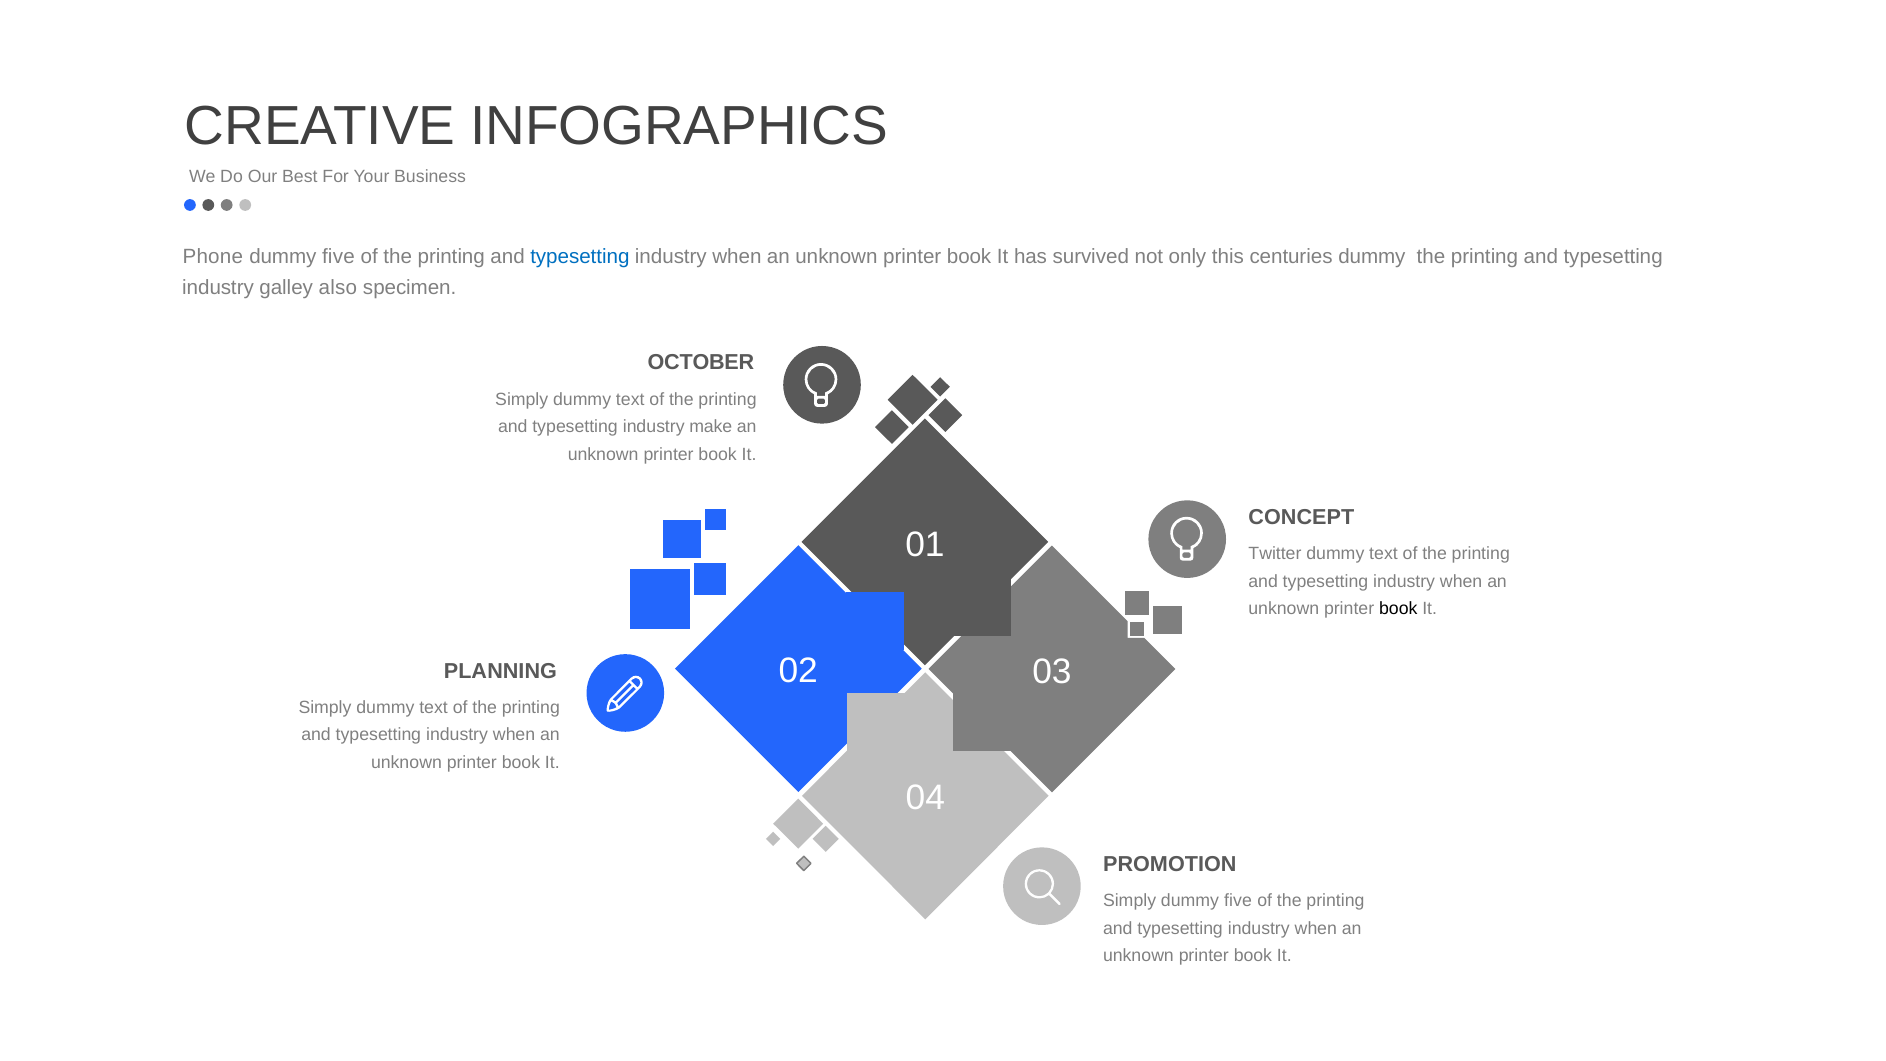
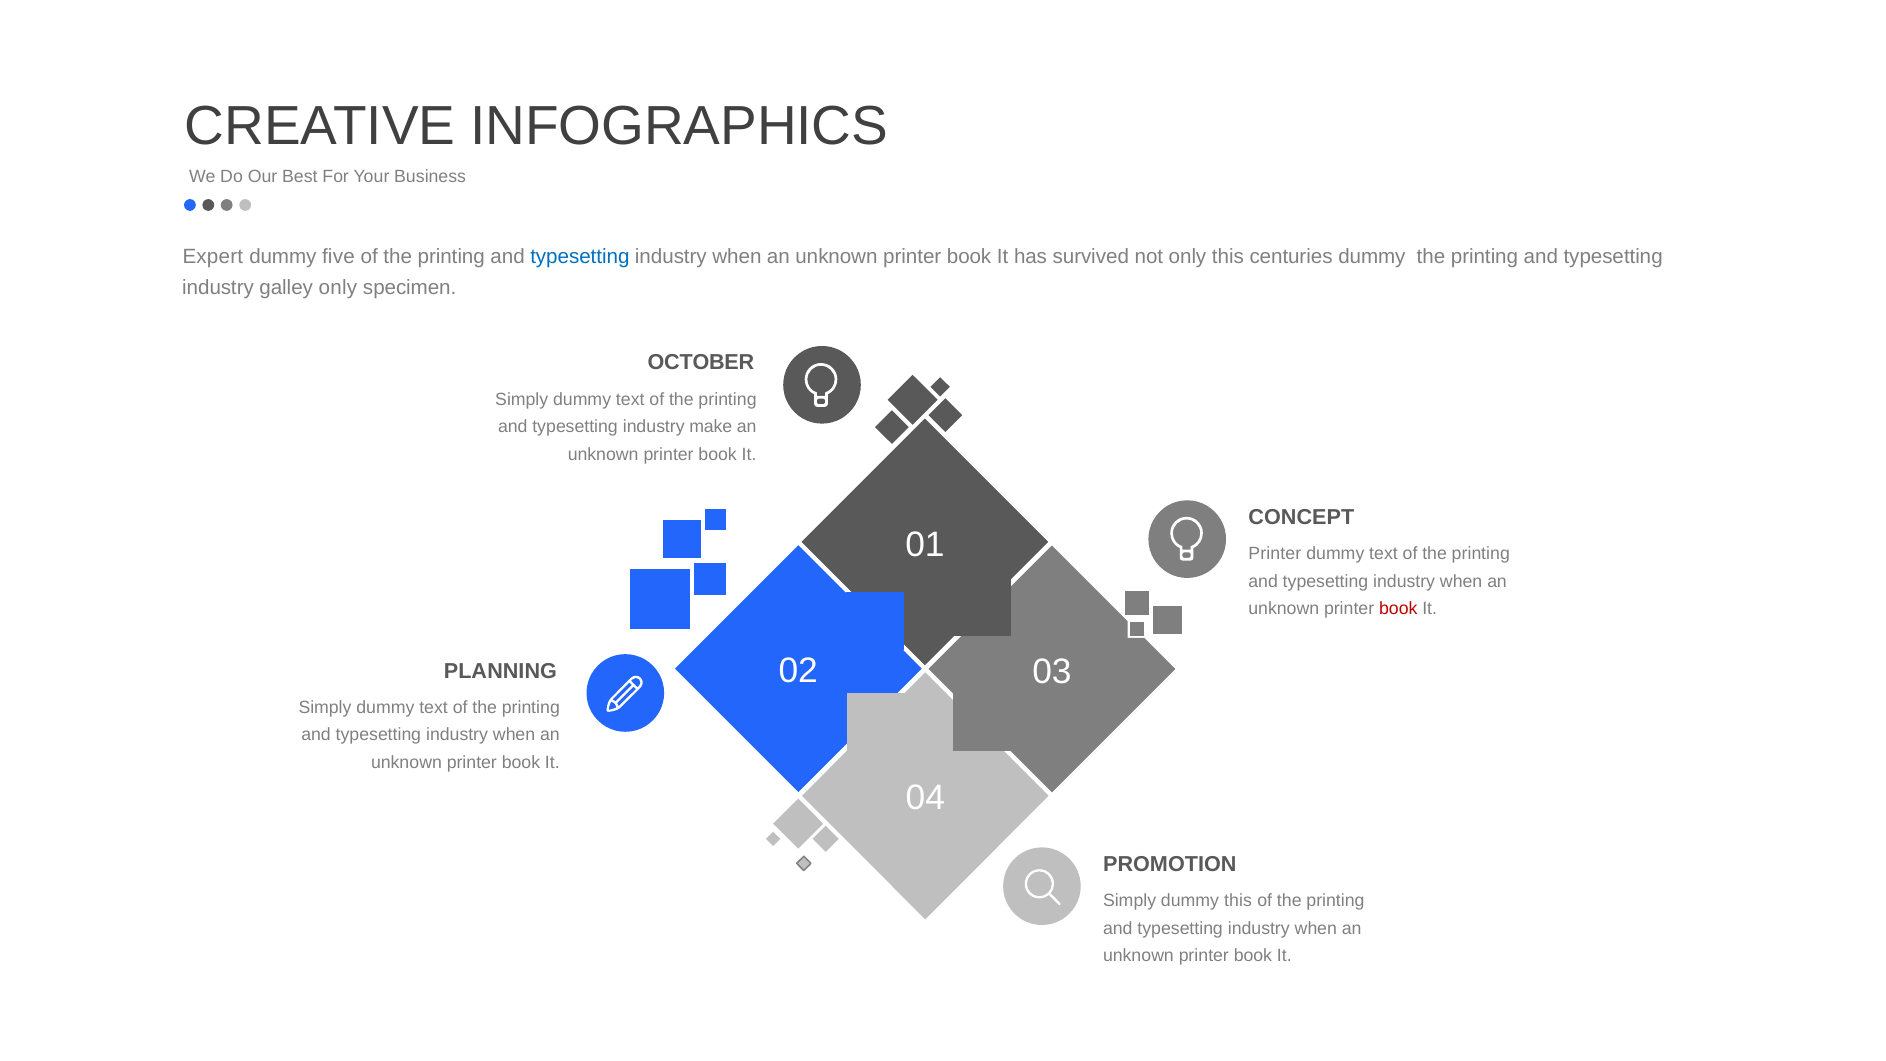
Phone: Phone -> Expert (213, 257)
galley also: also -> only (338, 288)
Twitter: Twitter -> Printer (1275, 554)
book colour: black -> red (1398, 609)
Simply dummy five: five -> this (1238, 901)
